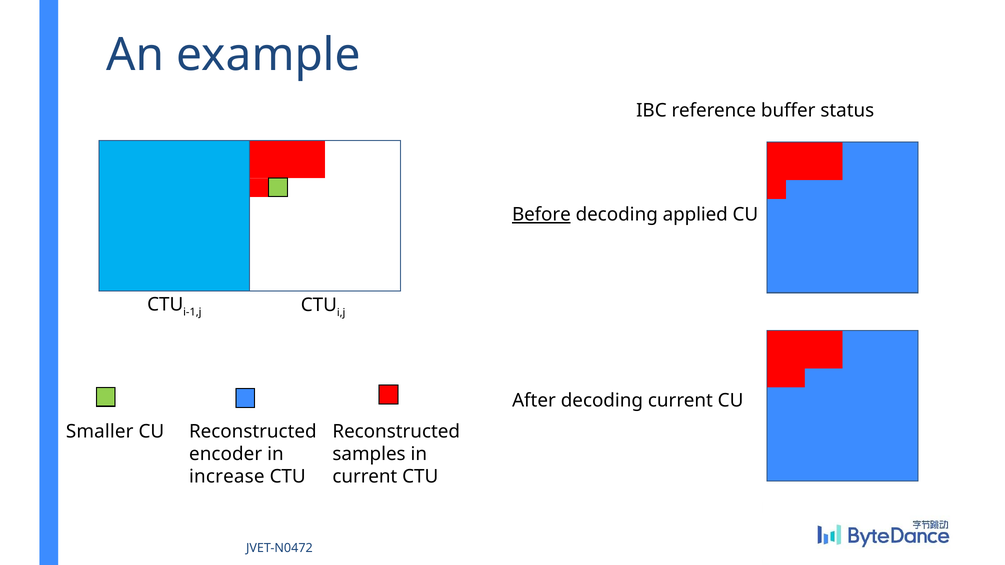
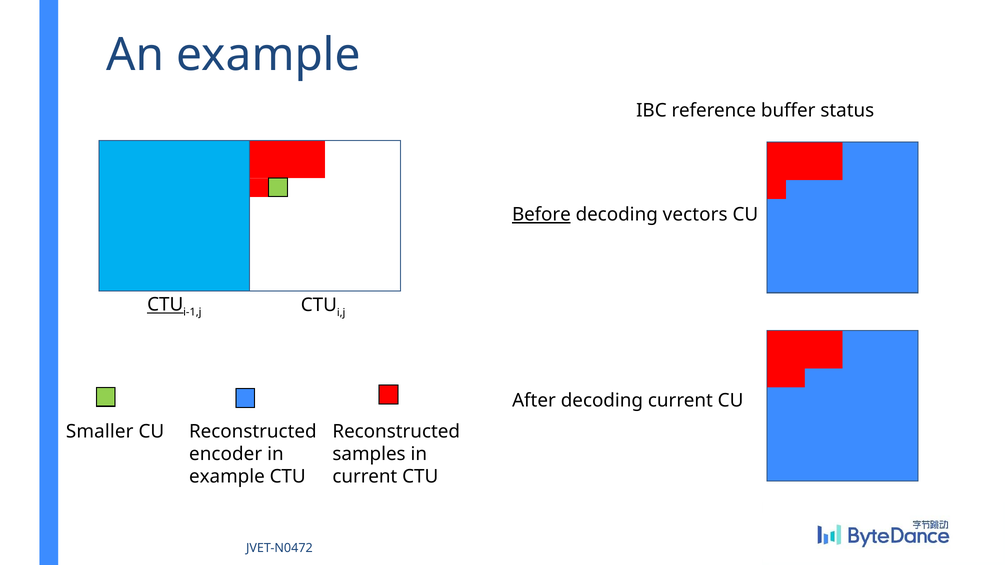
applied: applied -> vectors (695, 215)
CTU underline: none -> present (165, 305)
increase: increase -> example (227, 477)
